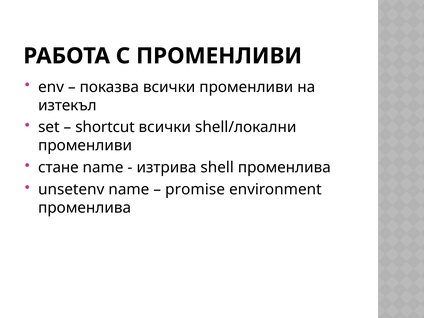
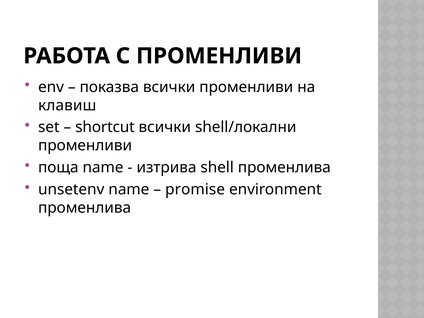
изтекъл: изтекъл -> клавиш (67, 105)
стане: стане -> поща (58, 168)
